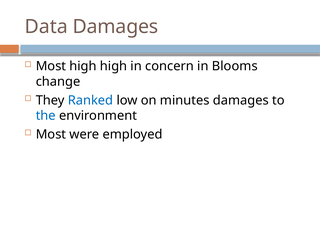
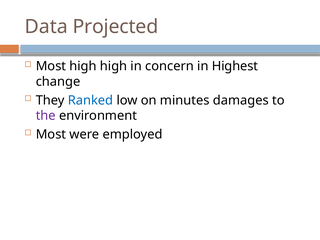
Data Damages: Damages -> Projected (115, 27)
Blooms: Blooms -> Highest (235, 66)
the colour: blue -> purple (46, 116)
